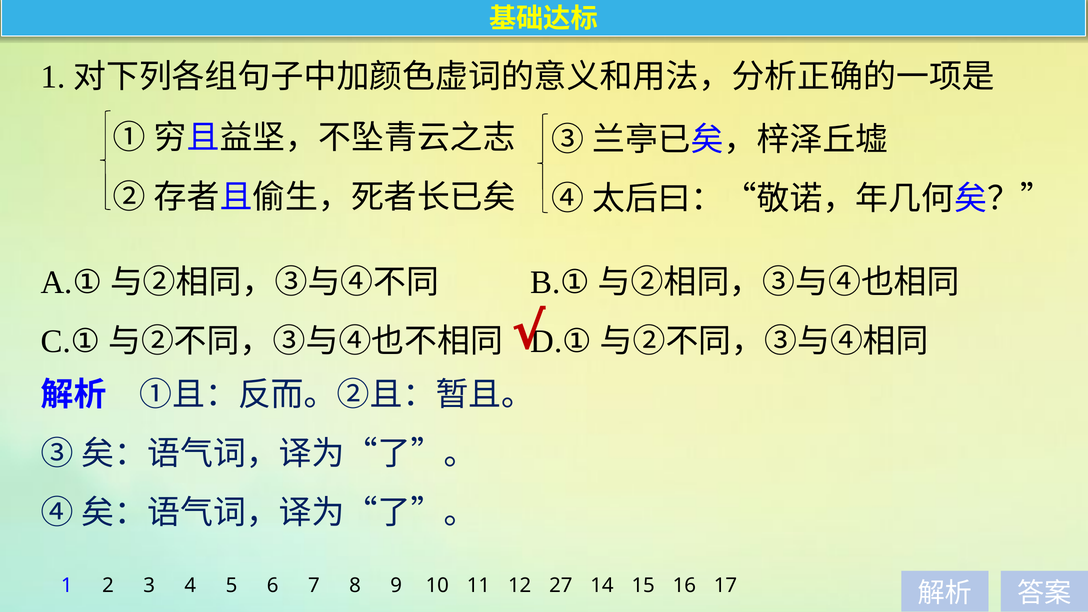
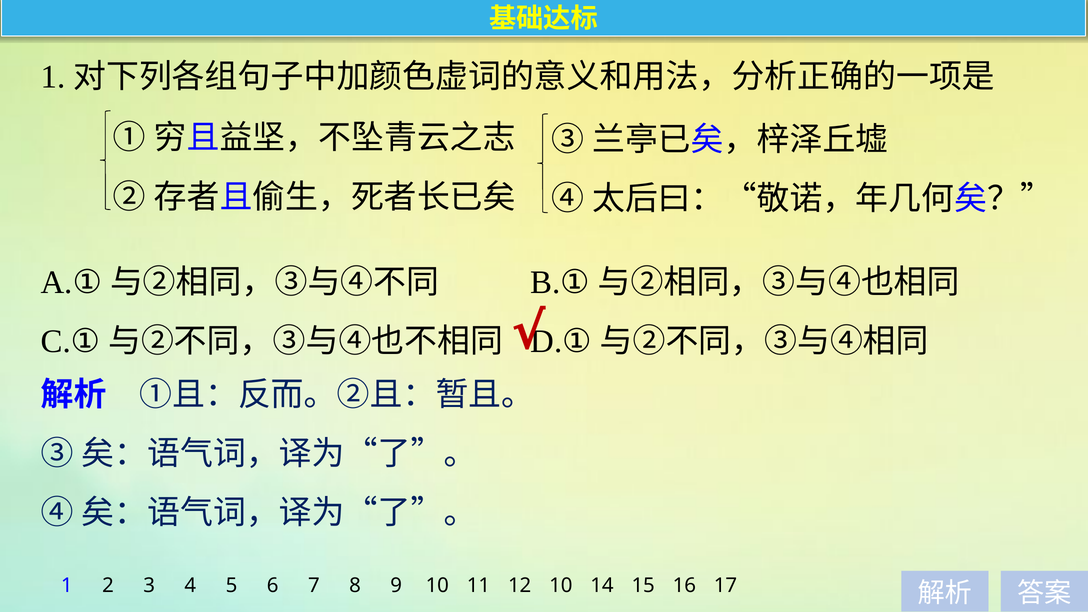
12 27: 27 -> 10 (561, 586)
